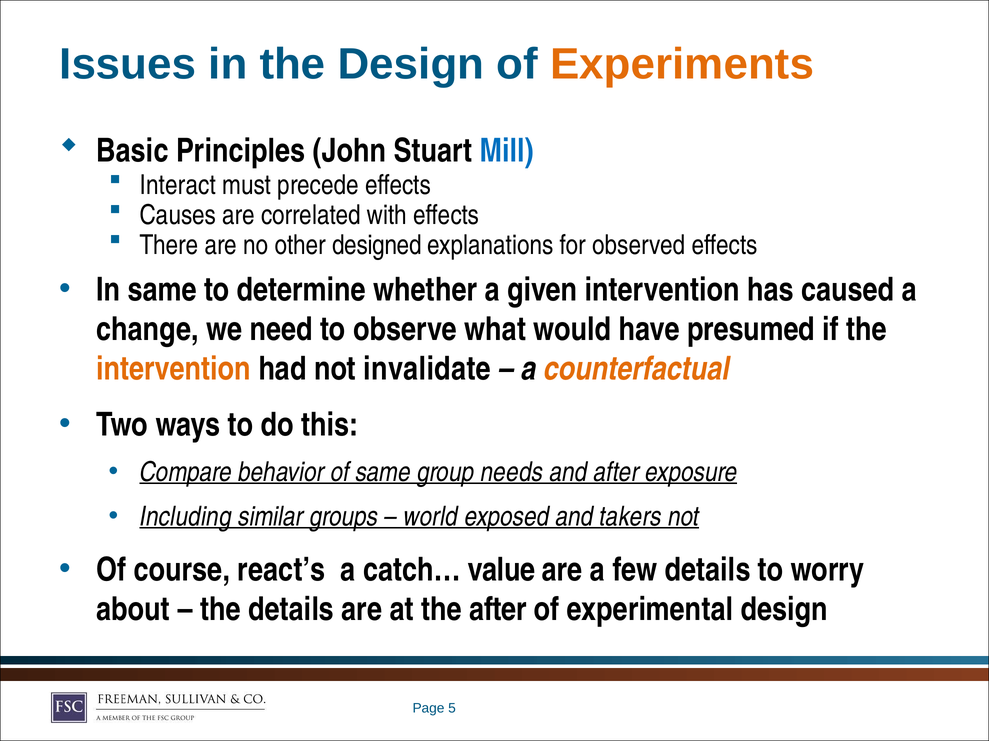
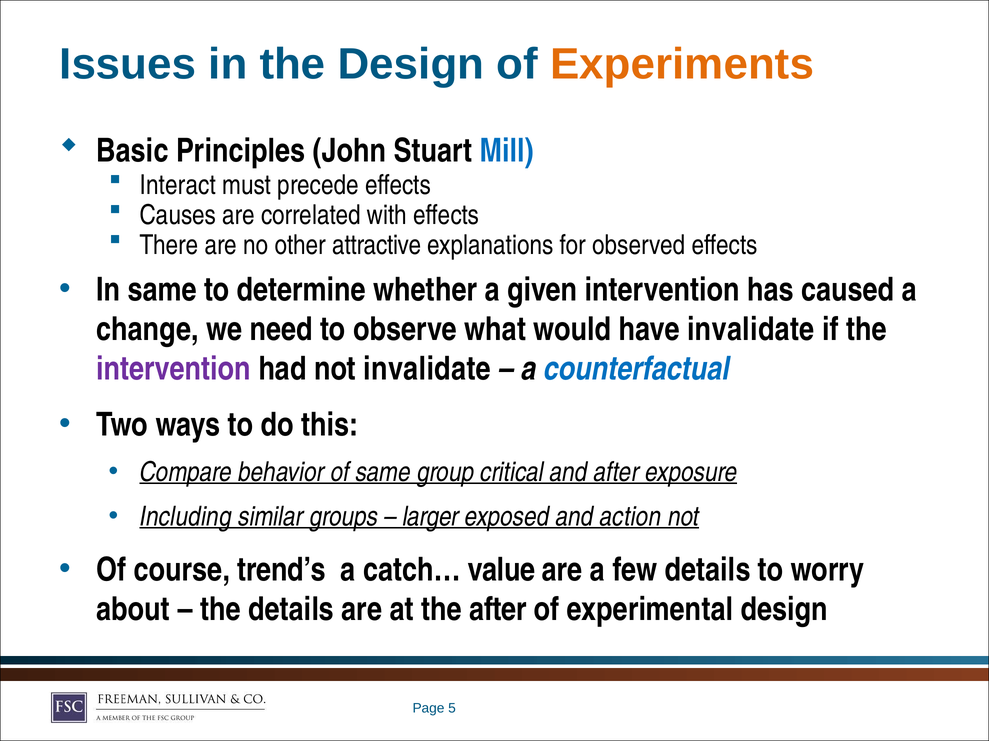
designed: designed -> attractive (377, 246)
have presumed: presumed -> invalidate (751, 330)
intervention colour: orange -> purple (174, 369)
counterfactual colour: orange -> blue (637, 369)
needs: needs -> critical (512, 472)
world: world -> larger (431, 517)
takers: takers -> action (630, 517)
react’s: react’s -> trend’s (282, 570)
